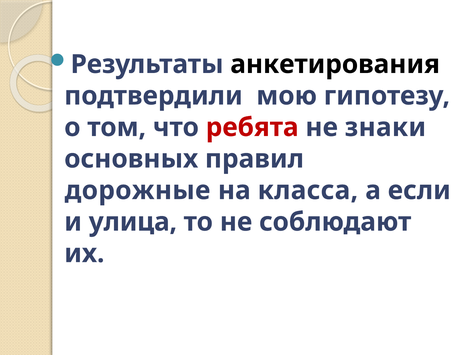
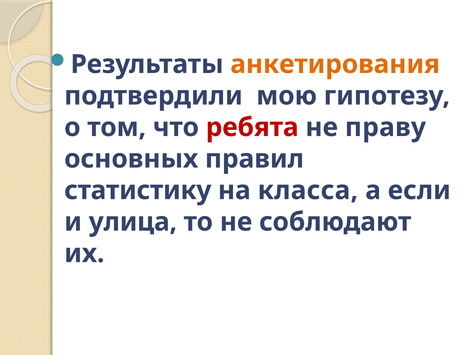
анкетирования colour: black -> orange (335, 64)
знаки: знаки -> праву (385, 127)
дорожные: дорожные -> статистику (138, 190)
